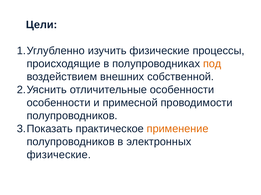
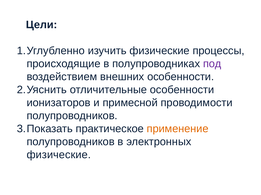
под colour: orange -> purple (212, 64)
внешних собственной: собственной -> особенности (181, 77)
особенности: особенности -> ионизаторов (59, 103)
